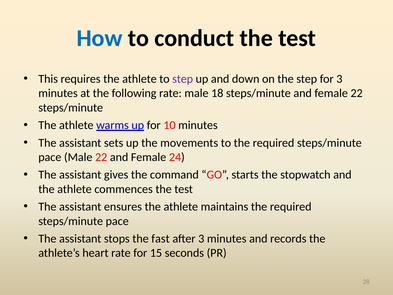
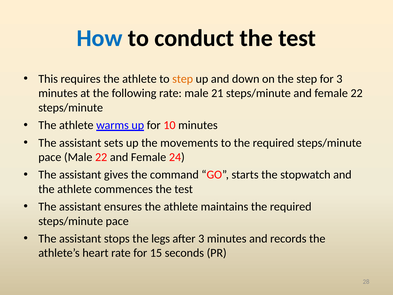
step colour: purple -> orange (183, 79)
18: 18 -> 21 (217, 93)
fast: fast -> legs (161, 238)
